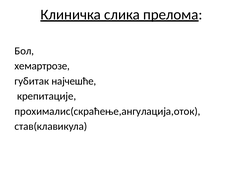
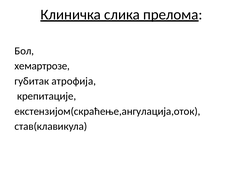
најчешће: најчешће -> атрофија (74, 81)
проxималис(скраћење,ангулација,оток: проxималис(скраћење,ангулација,оток -> екстензијом(скраћење,ангулација,оток (107, 111)
